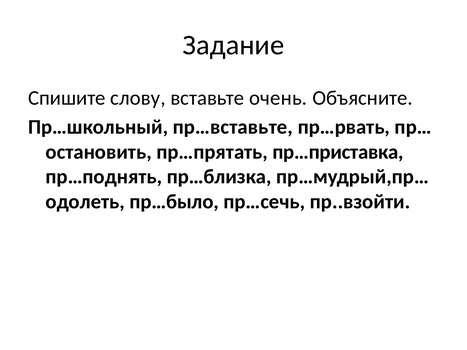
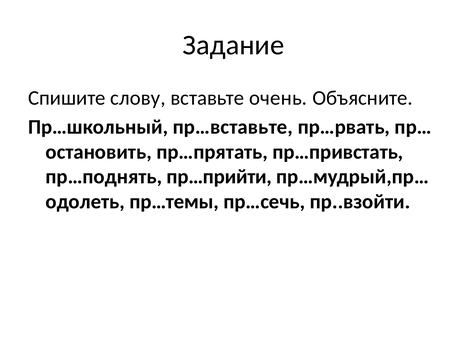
пр…приставка: пр…приставка -> пр…привстать (338, 152)
пр…близка: пр…близка -> пр…прийти (219, 177)
пр…было: пр…было -> пр…темы (174, 202)
